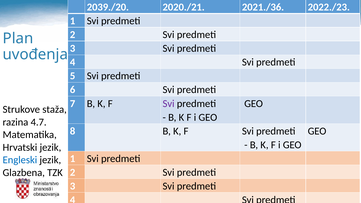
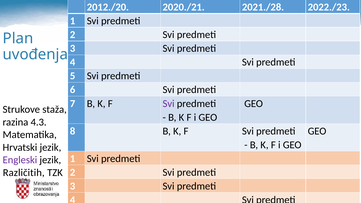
2039./20: 2039./20 -> 2012./20 (108, 7)
2021./36: 2021./36 -> 2021./28 (263, 7)
4.7: 4.7 -> 4.3 (39, 122)
Engleski colour: blue -> purple (20, 160)
Glazbena: Glazbena -> Različitih (24, 173)
